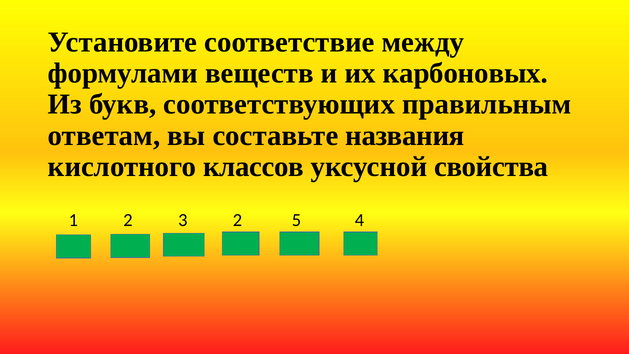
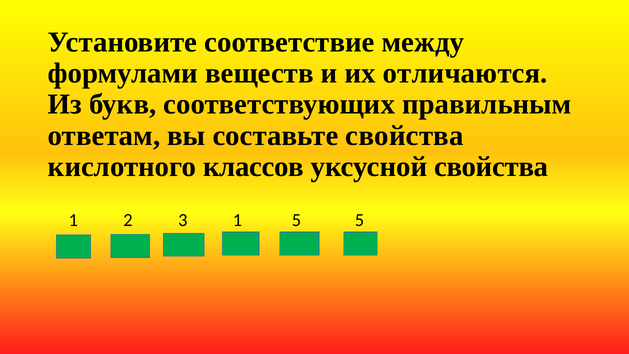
карбоновых: карбоновых -> отличаются (465, 73)
составьте названия: названия -> свойства (405, 136)
3 2: 2 -> 1 (238, 220)
5 4: 4 -> 5 (359, 220)
